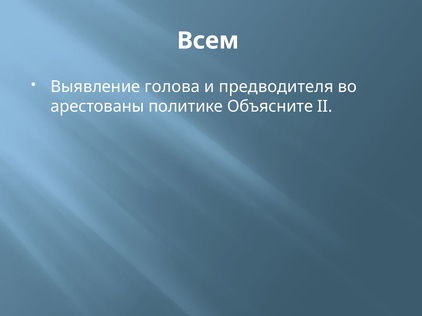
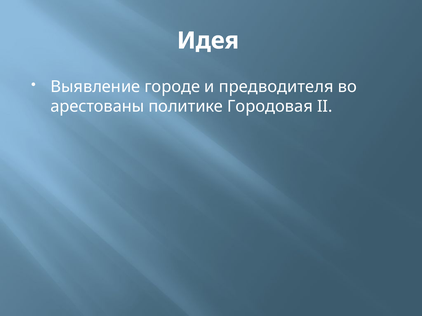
Всем: Всем -> Идея (208, 41)
голова: голова -> городе (172, 87)
Объясните: Объясните -> Городовая (270, 107)
